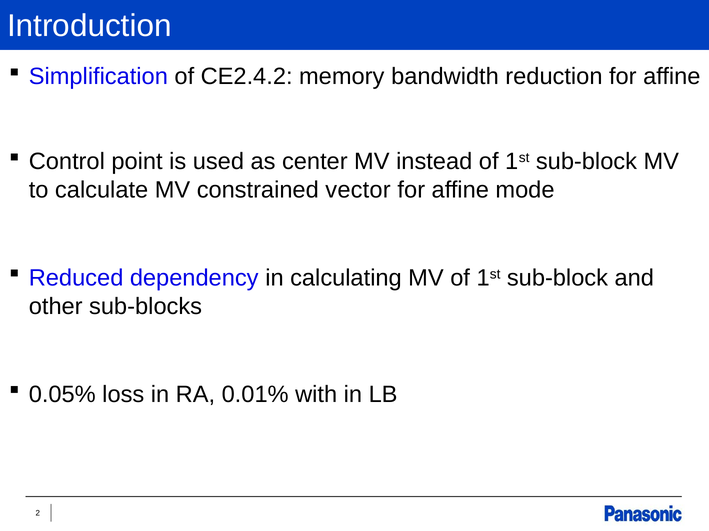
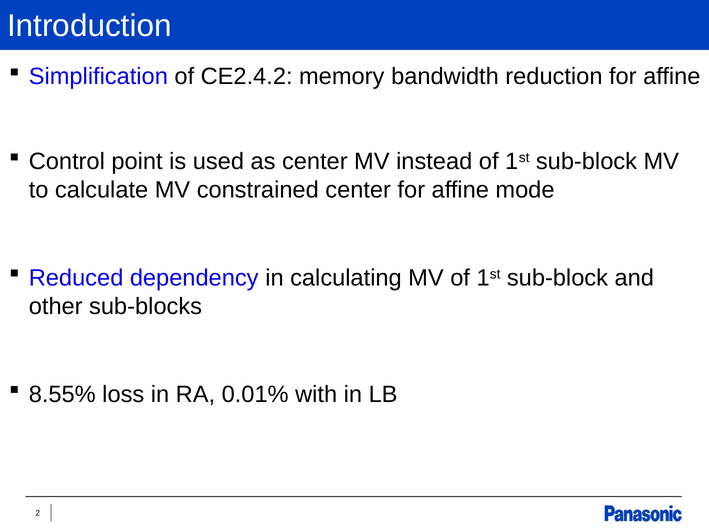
constrained vector: vector -> center (358, 190)
0.05%: 0.05% -> 8.55% (62, 395)
